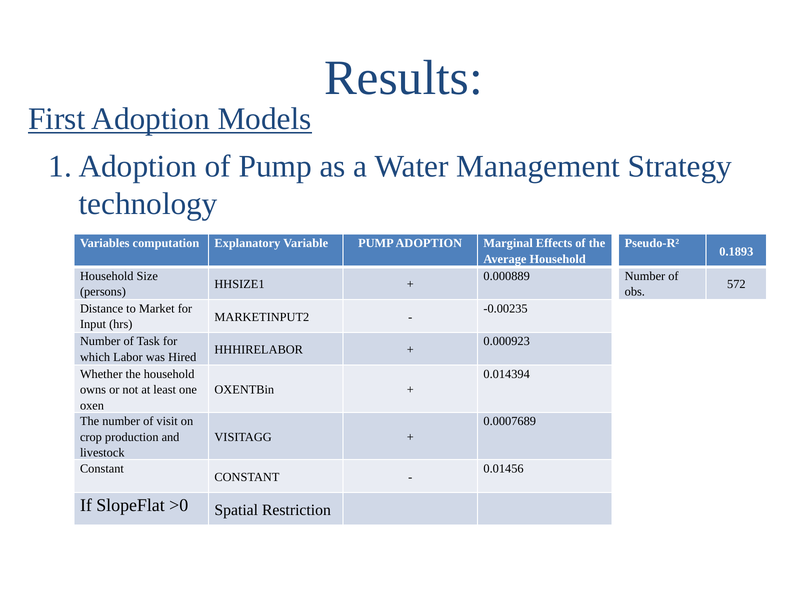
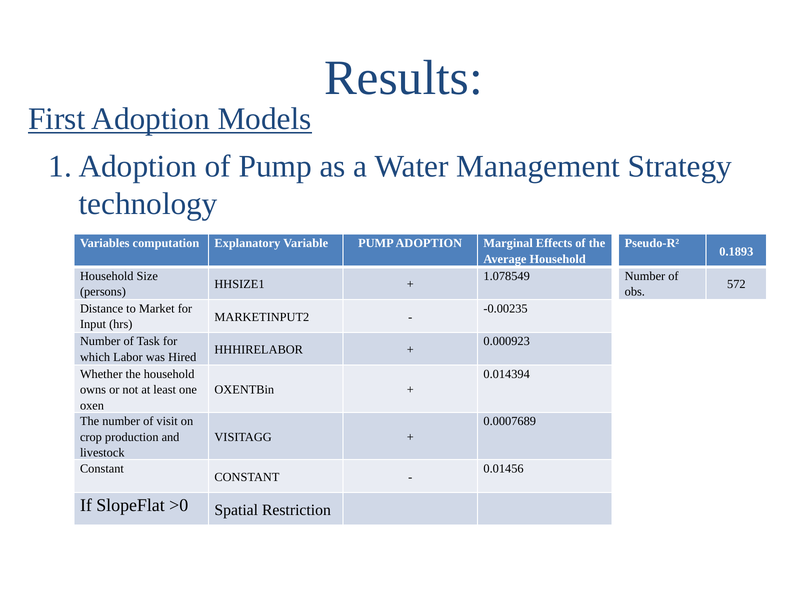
0.000889: 0.000889 -> 1.078549 (507, 276)
